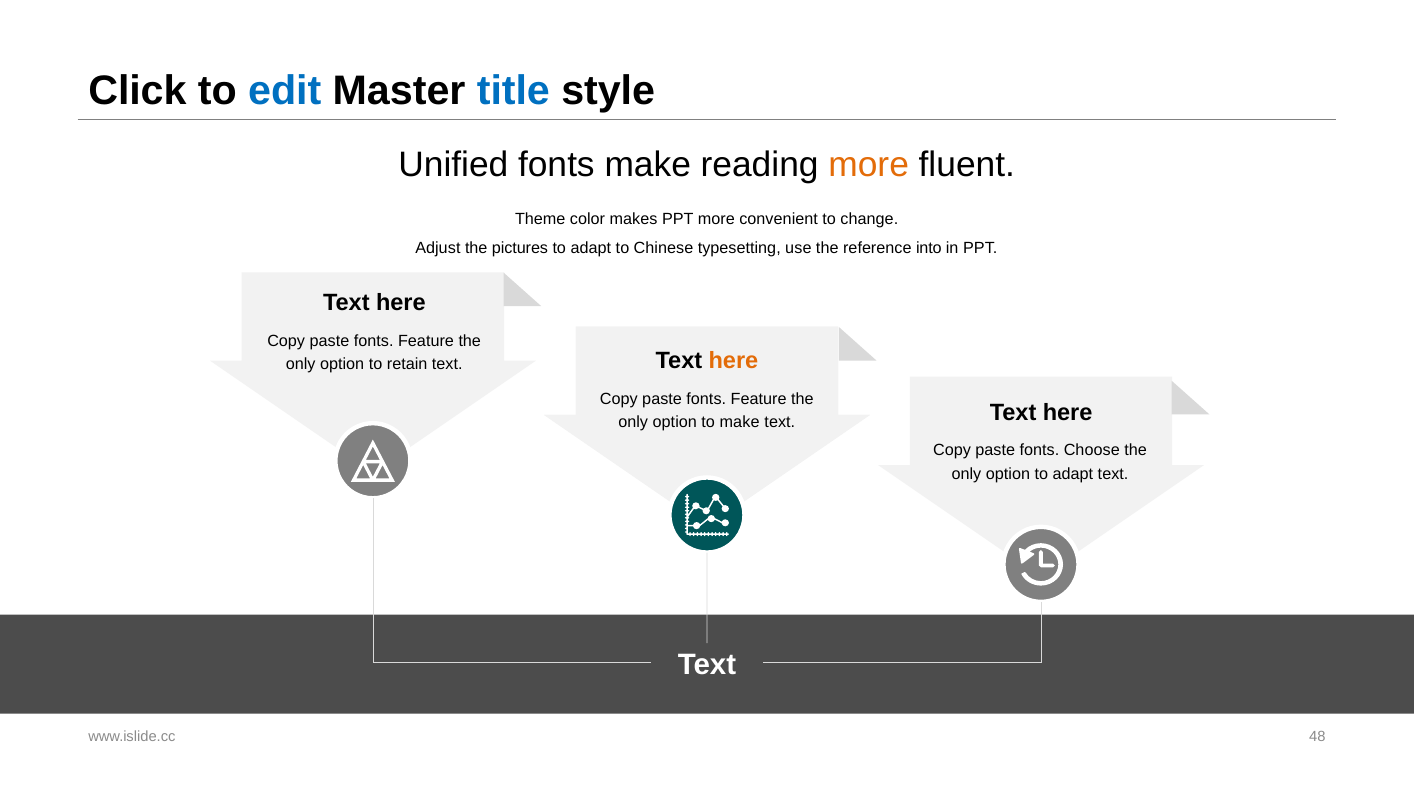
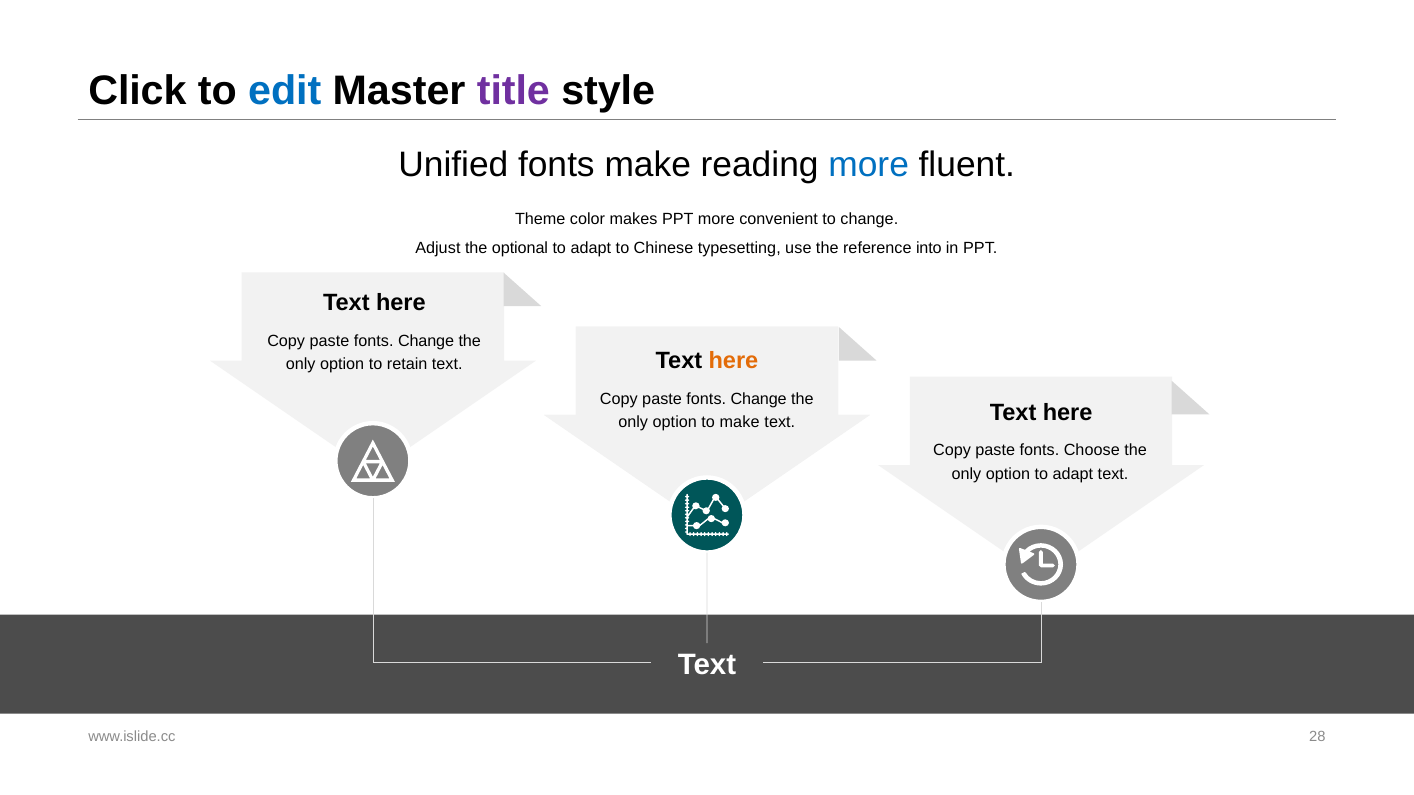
title colour: blue -> purple (513, 91)
more colour: orange -> blue (869, 164)
pictures: pictures -> optional (520, 249)
Feature: Feature -> Change (426, 341)
Feature: Feature -> Change (759, 399)
48: 48 -> 28 (1317, 737)
